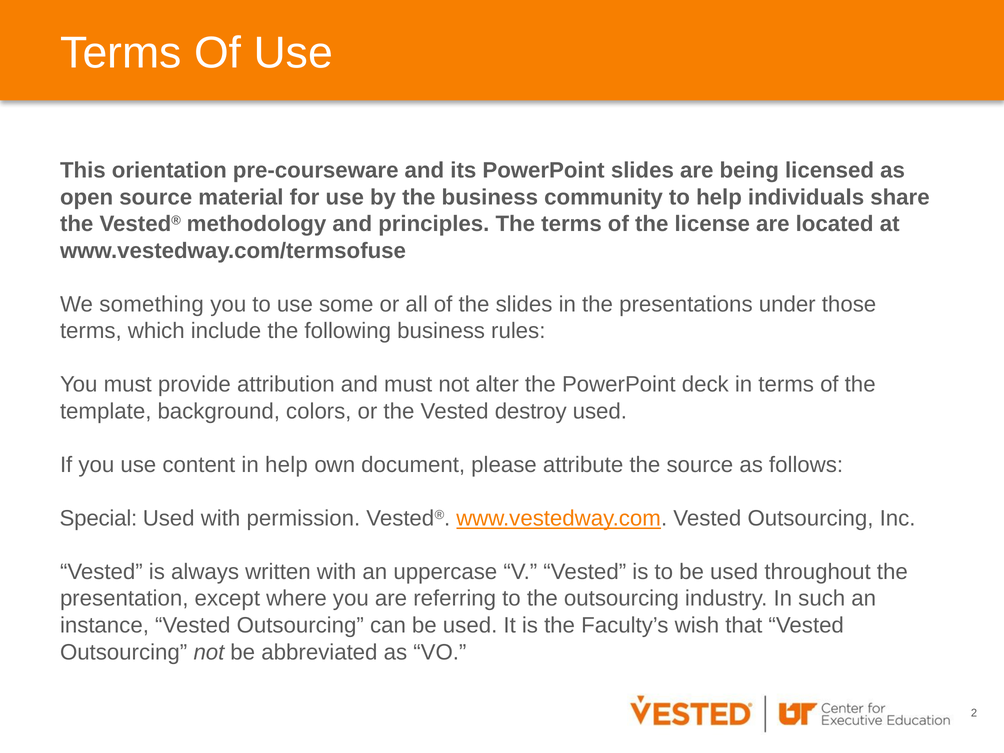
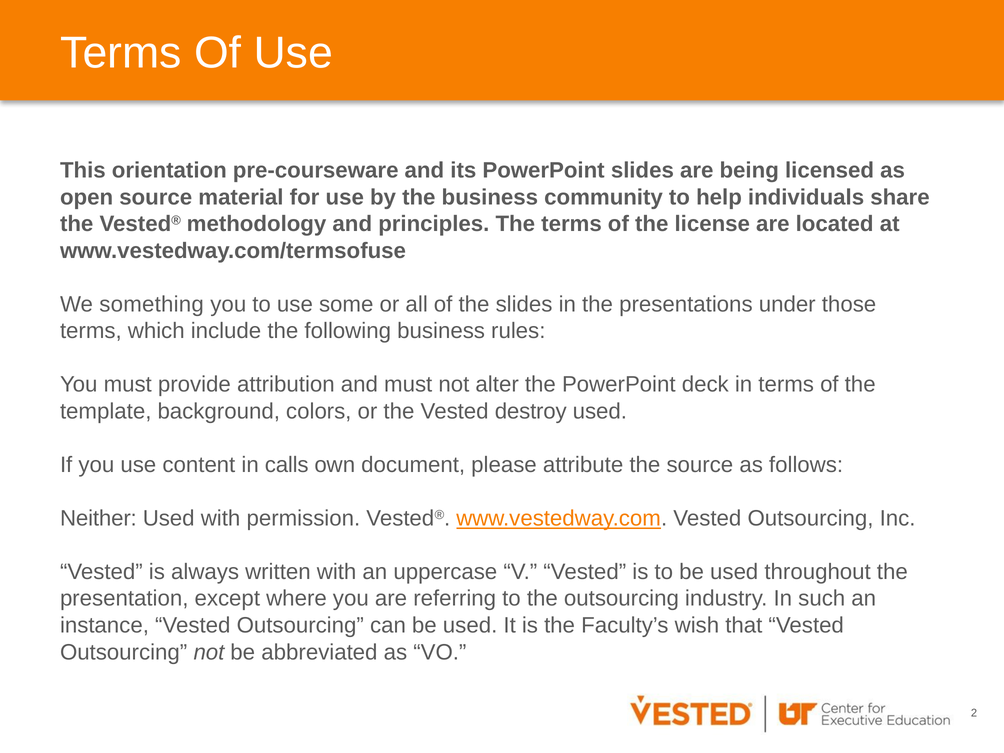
in help: help -> calls (287, 465)
Special: Special -> Neither (98, 518)
